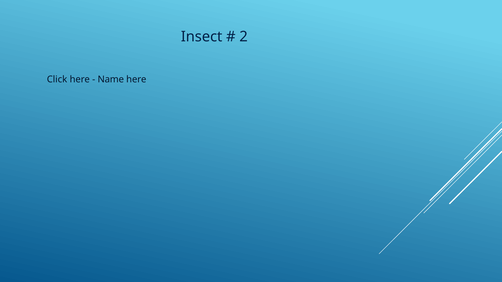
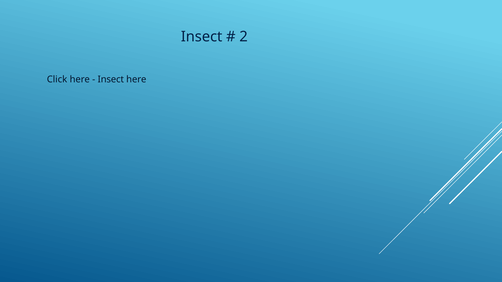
Name: Name -> Insect (111, 80)
